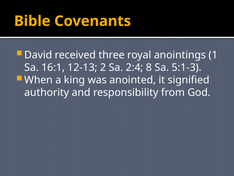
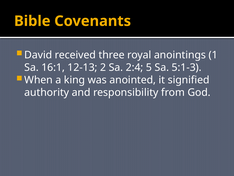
8: 8 -> 5 (149, 67)
